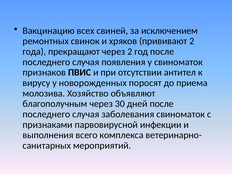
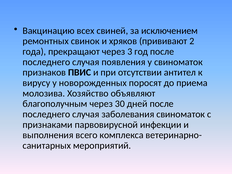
через 2: 2 -> 3 (130, 52)
